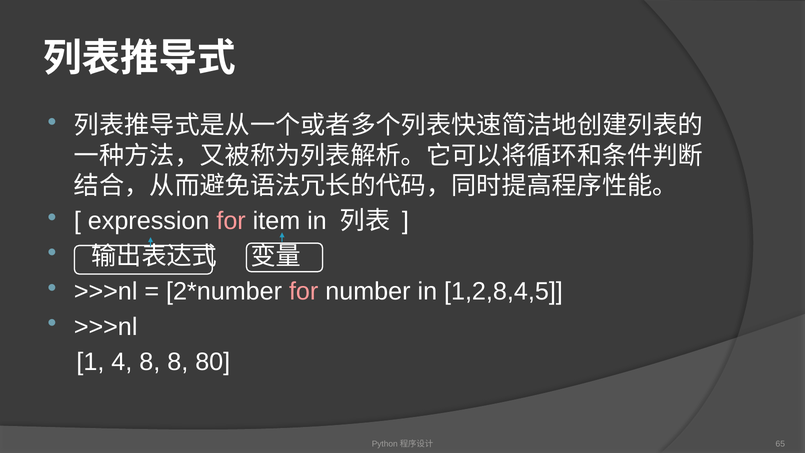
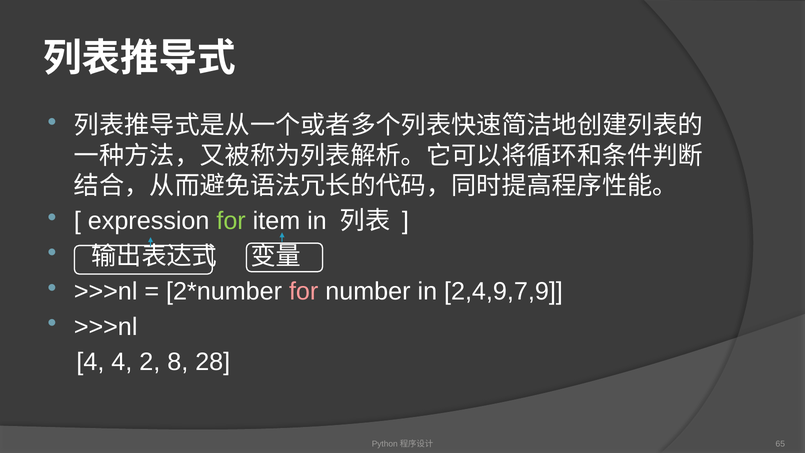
for colour: pink -> light green (231, 221)
1,2,8,4,5: 1,2,8,4,5 -> 2,4,9,7,9 (503, 292)
1: 1 -> 4 (90, 362)
4 8: 8 -> 2 (150, 362)
80: 80 -> 28 (213, 362)
